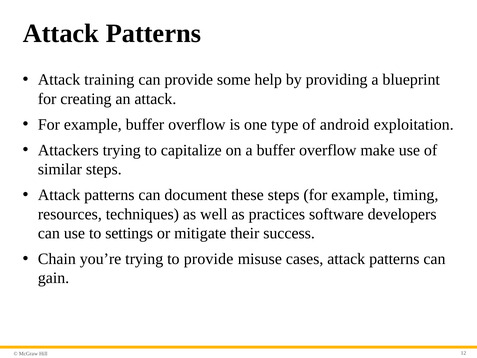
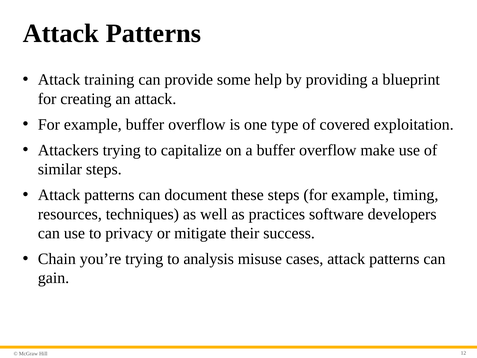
android: android -> covered (345, 124)
settings: settings -> privacy (129, 233)
to provide: provide -> analysis (209, 259)
